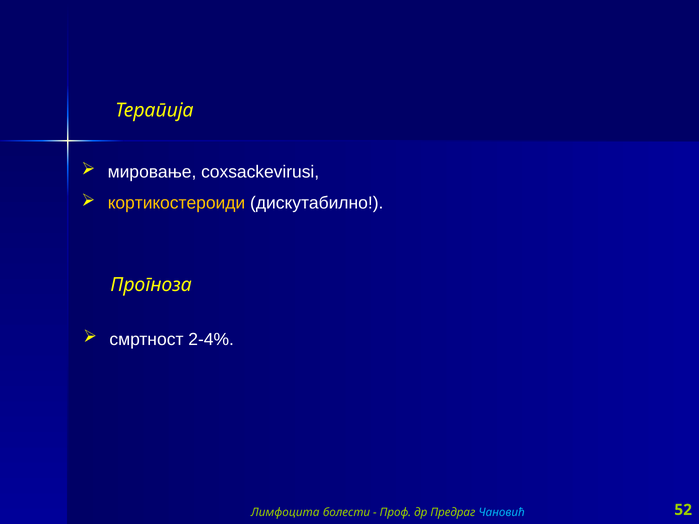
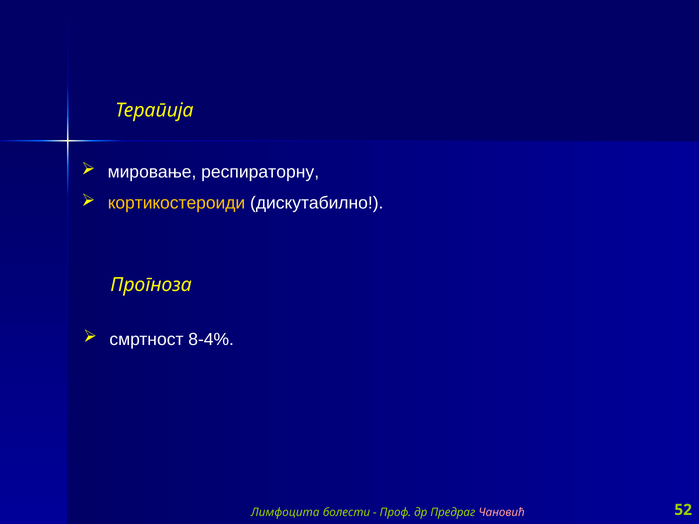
coxsackevirusi: coxsackevirusi -> респираторну (260, 172)
2-4%: 2-4% -> 8-4% (211, 339)
Чановић colour: light blue -> pink (502, 513)
